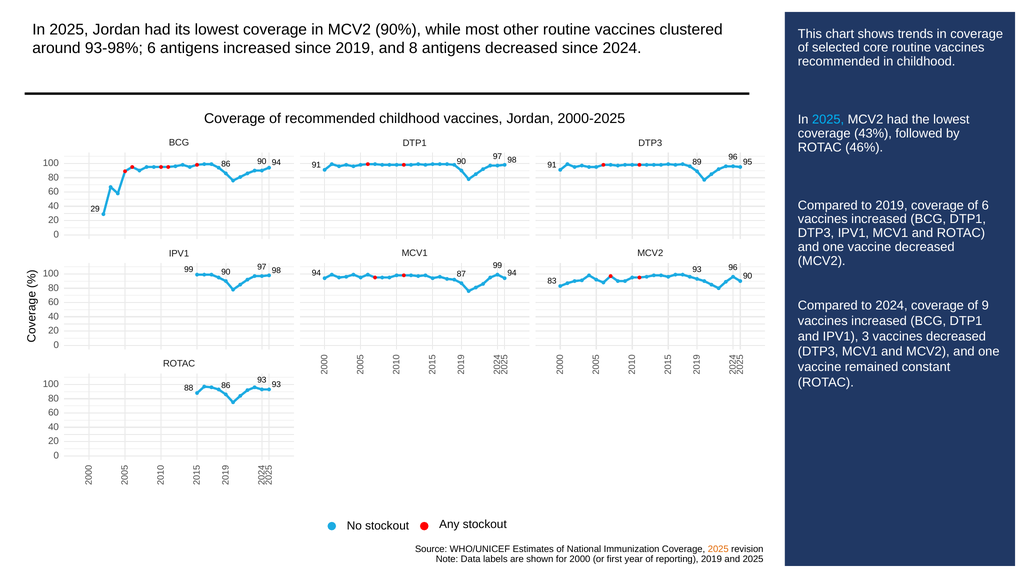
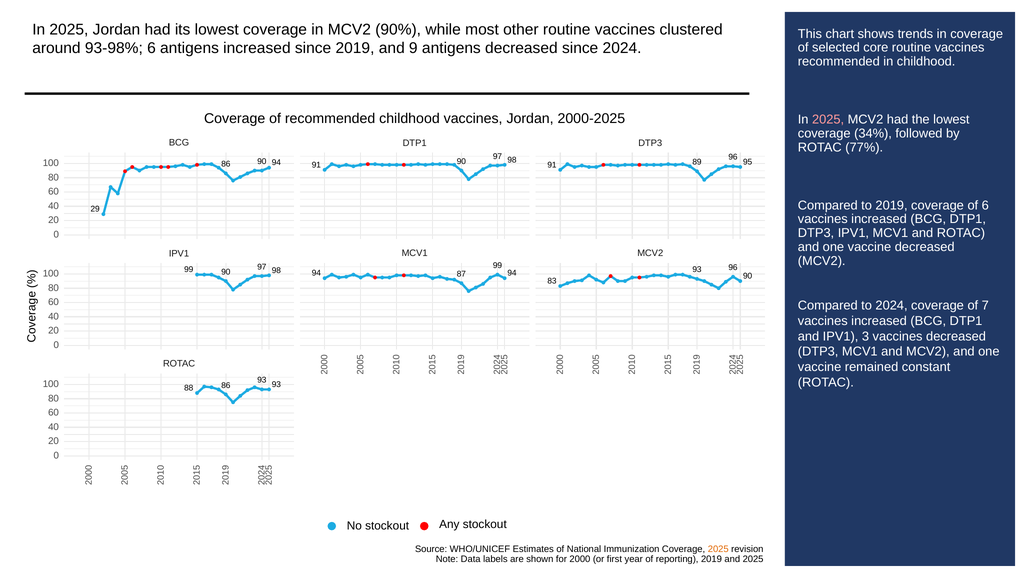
and 8: 8 -> 9 (413, 48)
2025 colour: light blue -> pink (828, 120)
43%: 43% -> 34% (873, 134)
46%: 46% -> 77% (864, 147)
of 9: 9 -> 7 (985, 306)
